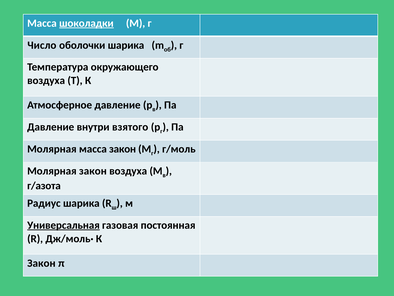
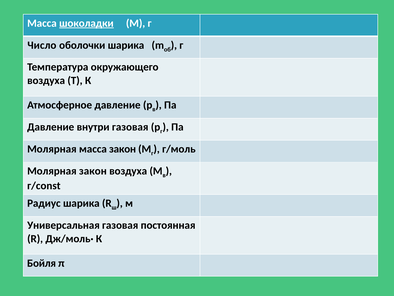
внутри взятого: взятого -> газовая (130, 127)
г/азота: г/азота -> г/const (44, 186)
Универсальная underline: present -> none (63, 225)
Закон: Закон -> Бойля (42, 263)
